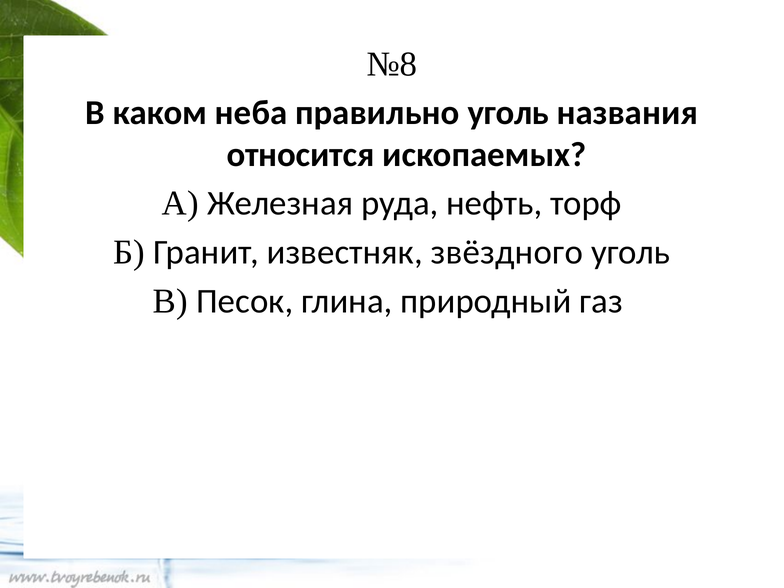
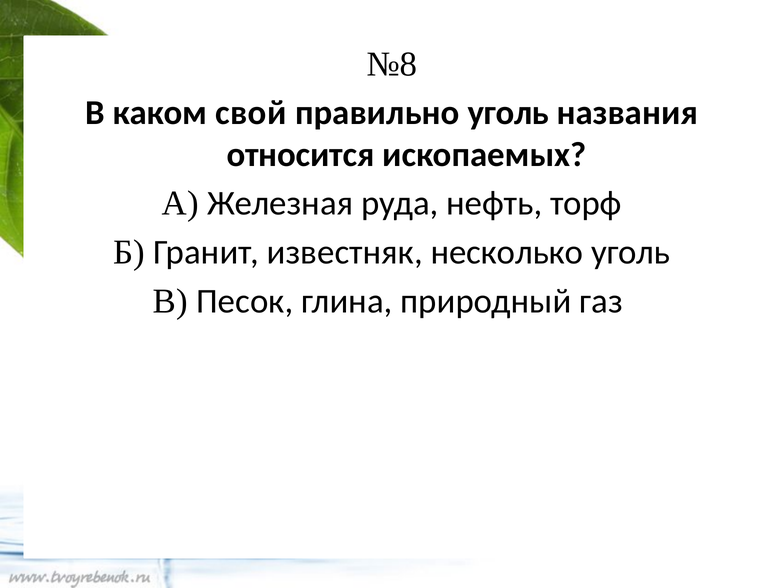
неба: неба -> свой (251, 113)
звёздного: звёздного -> несколько (507, 252)
